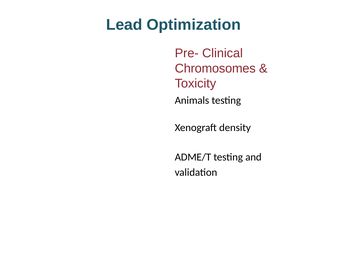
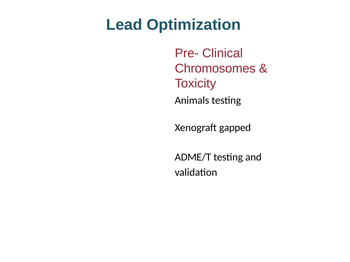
density: density -> gapped (235, 128)
